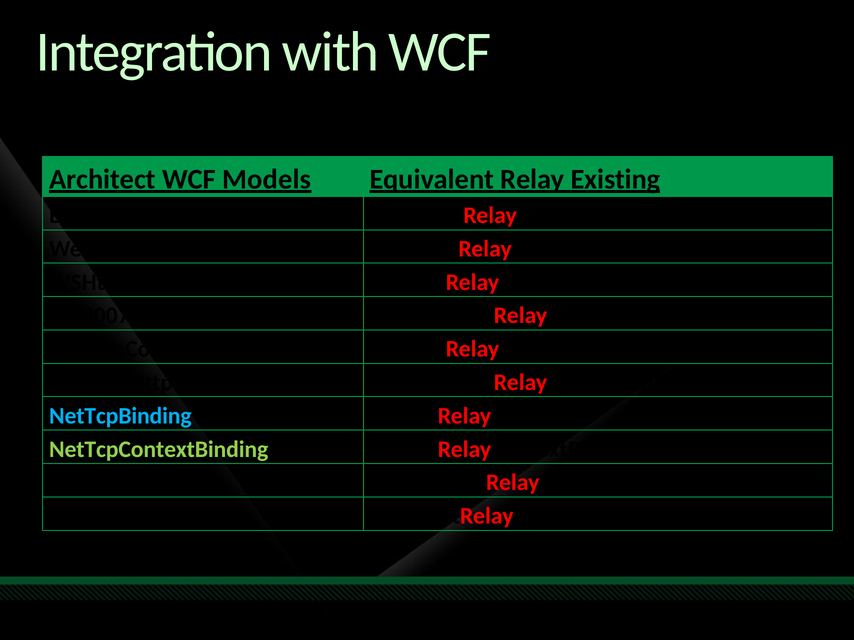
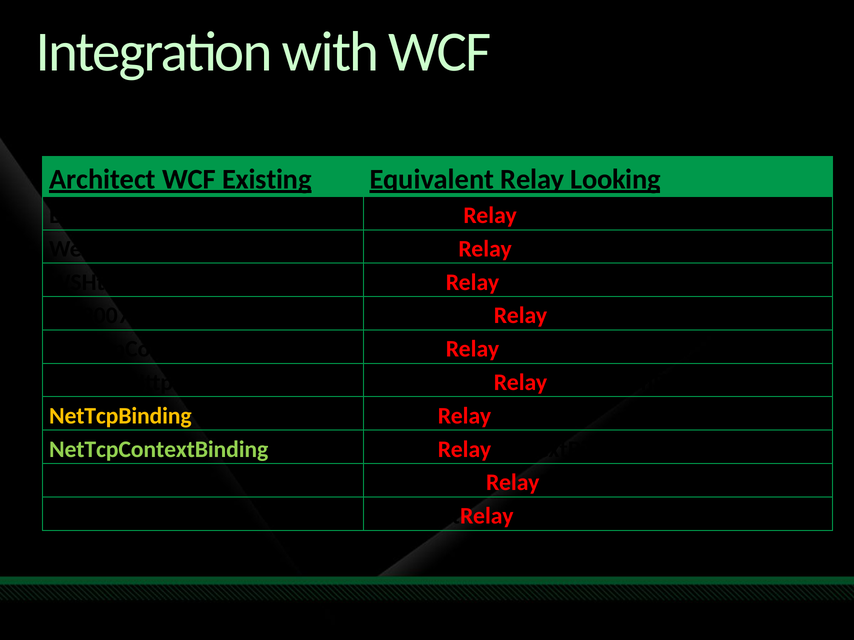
Models: Models -> Existing (267, 179)
Existing: Existing -> Looking (615, 179)
NetTcpBinding colour: light blue -> yellow (120, 416)
